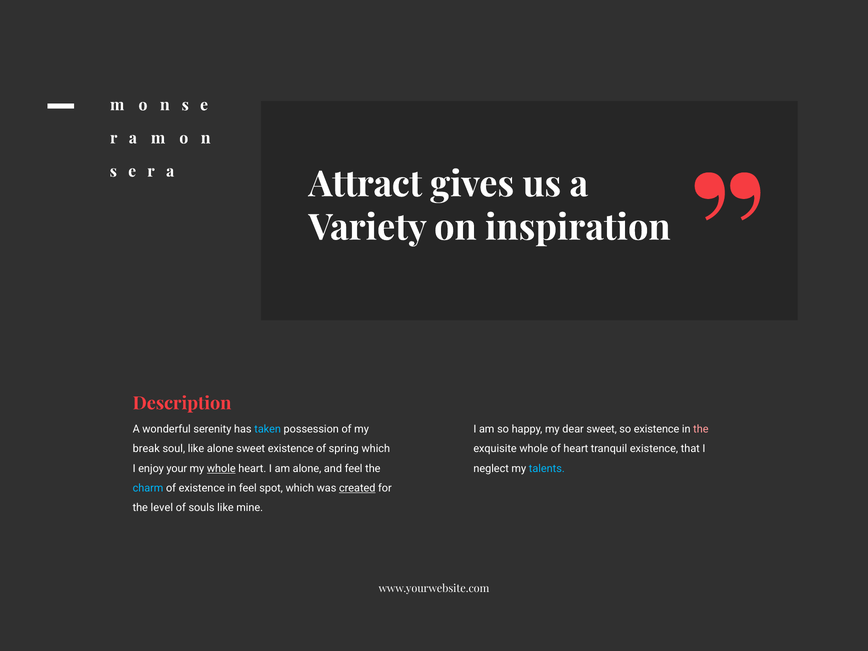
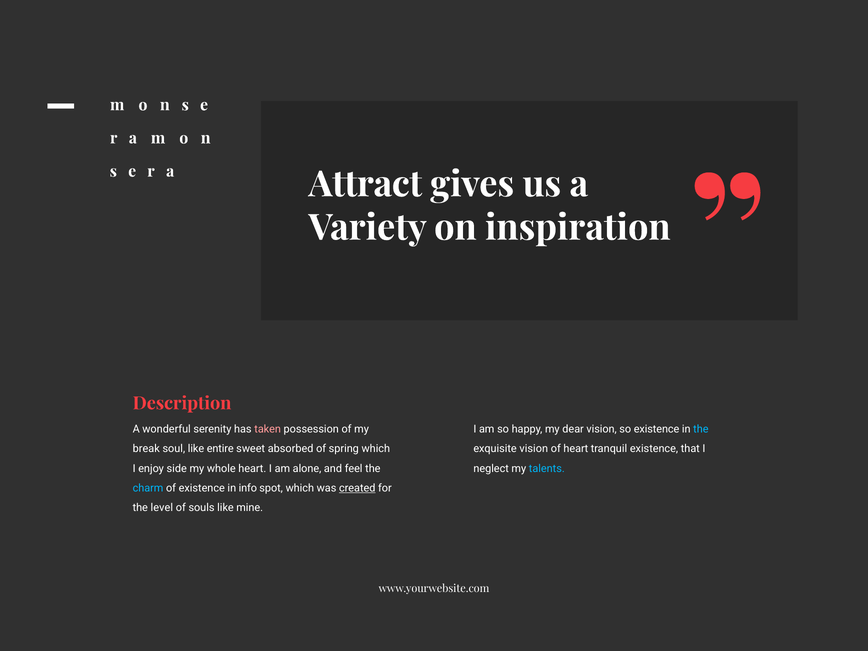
taken colour: light blue -> pink (268, 429)
dear sweet: sweet -> vision (602, 429)
the colour: pink -> light blue (701, 429)
like alone: alone -> entire (220, 449)
sweet existence: existence -> absorbed (291, 449)
exquisite whole: whole -> vision (534, 449)
your: your -> side (177, 468)
whole underline: present -> none (221, 468)
in feel: feel -> info (248, 488)
